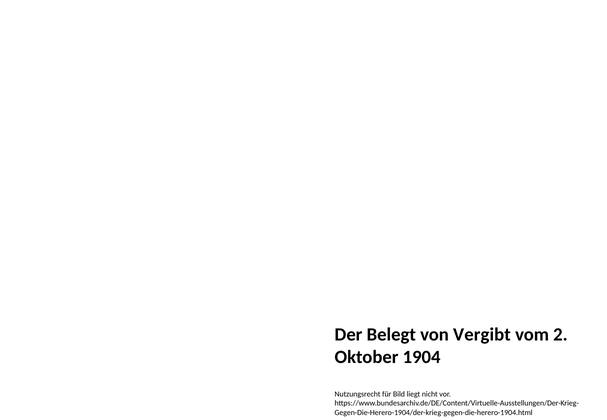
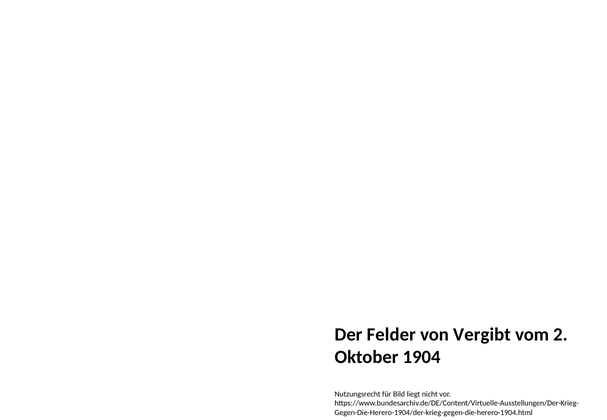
Belegt: Belegt -> Felder (391, 335)
